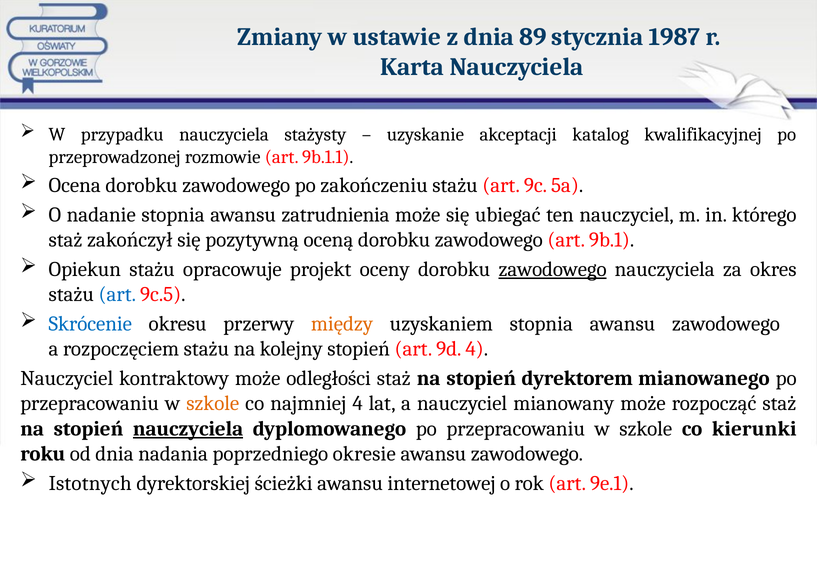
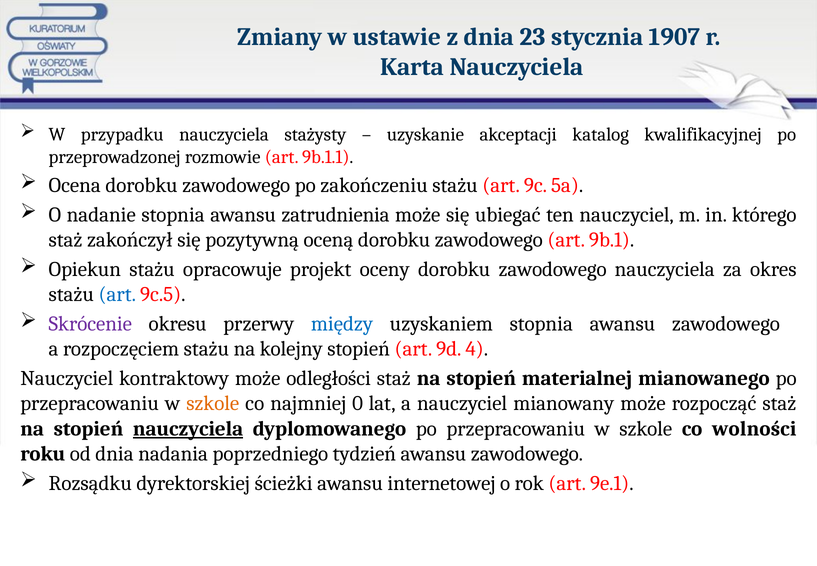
89: 89 -> 23 (533, 37)
1987: 1987 -> 1907 (674, 37)
zawodowego underline: present -> none (553, 269)
Skrócenie colour: blue -> purple (90, 324)
między colour: orange -> blue (342, 324)
dyrektorem: dyrektorem -> materialnej (577, 378)
najmniej 4: 4 -> 0 (358, 403)
kierunki: kierunki -> wolności (754, 428)
okresie: okresie -> tydzień (364, 454)
Istotnych: Istotnych -> Rozsądku (90, 483)
